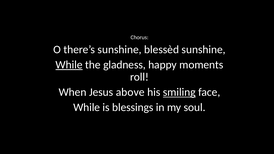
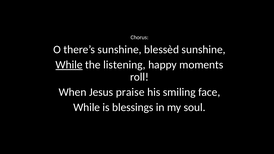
gladness: gladness -> listening (124, 65)
above: above -> praise (130, 92)
smiling underline: present -> none (179, 92)
